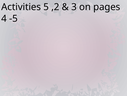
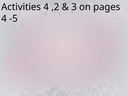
Activities 5: 5 -> 4 (46, 7)
